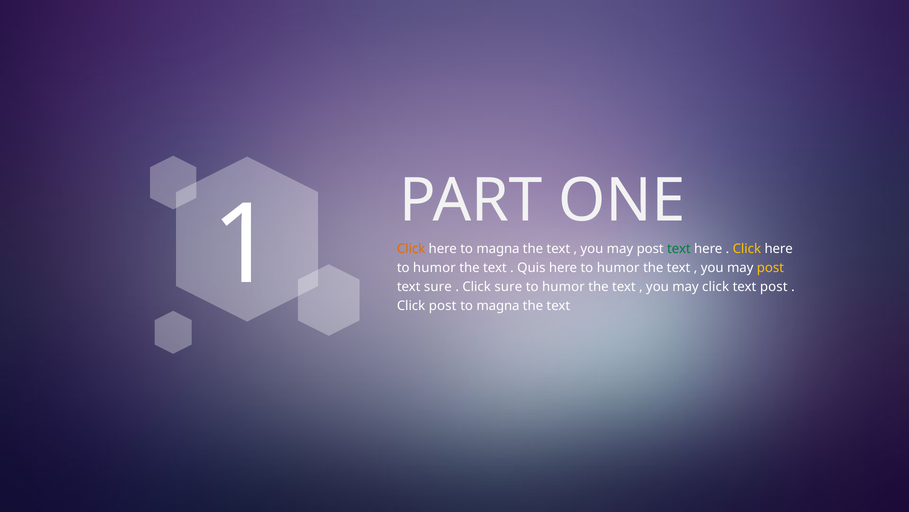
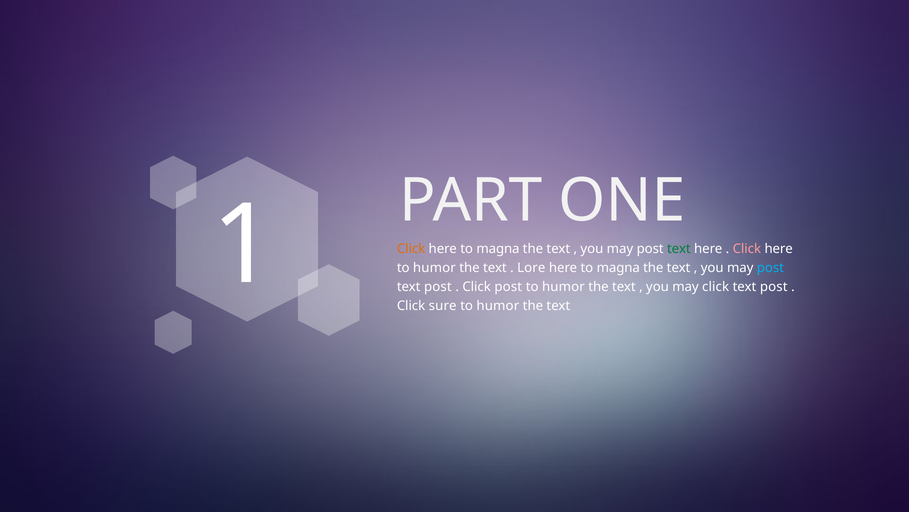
Click colour: yellow -> pink (747, 248)
Quis: Quis -> Lore (531, 268)
humor: humor -> magna (618, 268)
post colour: yellow -> light blue (770, 268)
sure: sure -> post (438, 287)
Click sure: sure -> post (508, 287)
Click post: post -> sure (443, 306)
magna: magna -> humor (498, 306)
